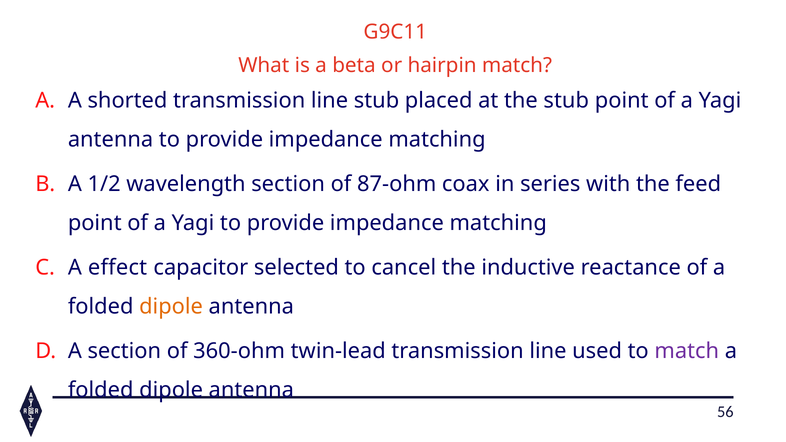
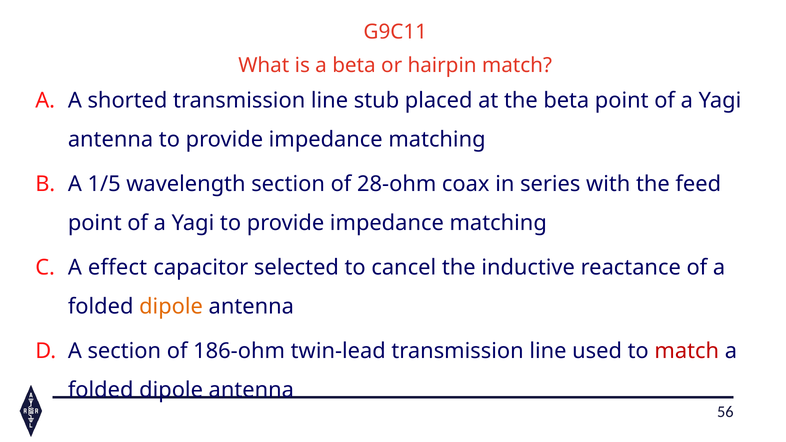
the stub: stub -> beta (566, 100)
1/2: 1/2 -> 1/5 (104, 184)
87-ohm: 87-ohm -> 28-ohm (397, 184)
360-ohm: 360-ohm -> 186-ohm (239, 351)
match colour: purple -> red (687, 351)
